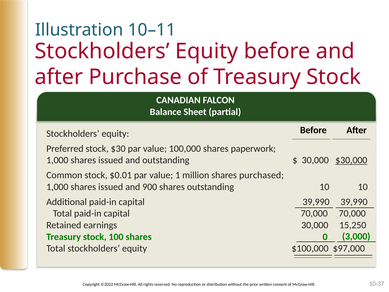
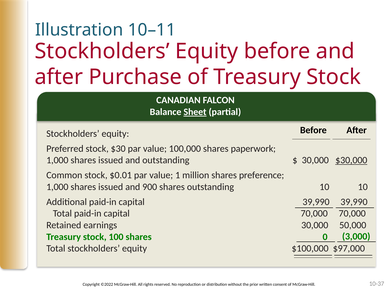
Sheet underline: none -> present (195, 112)
purchased: purchased -> preference (262, 175)
15,250: 15,250 -> 50,000 (353, 225)
